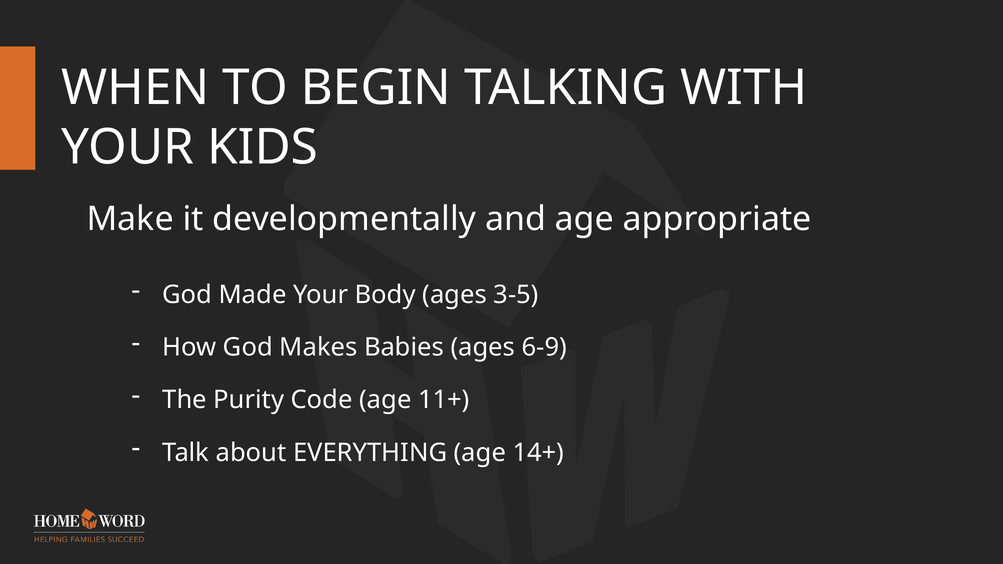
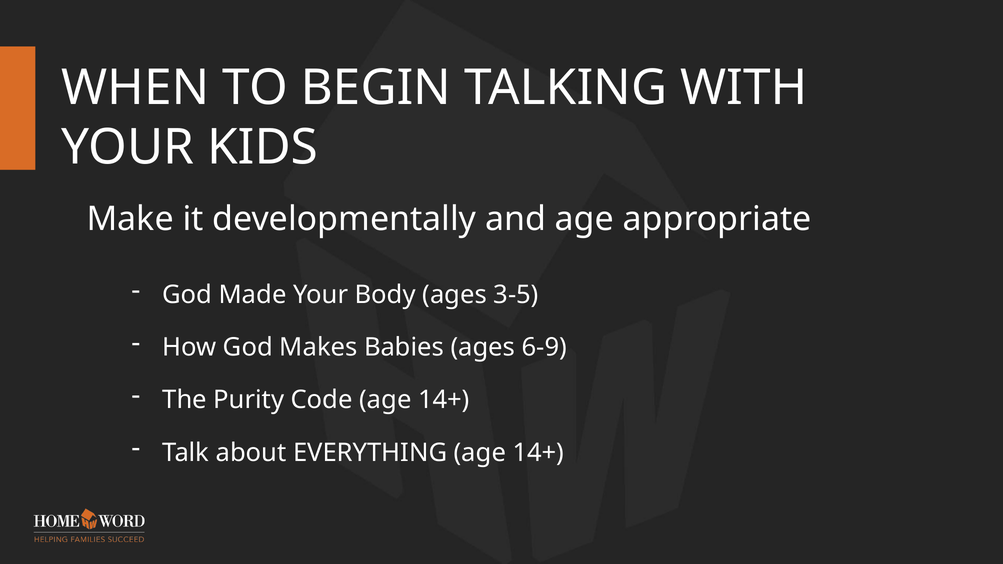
Code age 11+: 11+ -> 14+ (444, 400)
